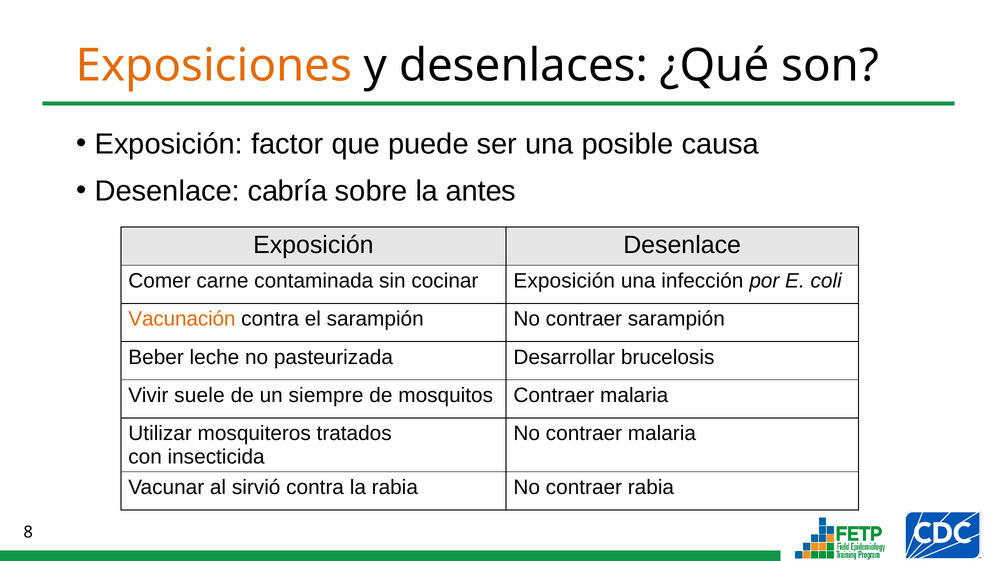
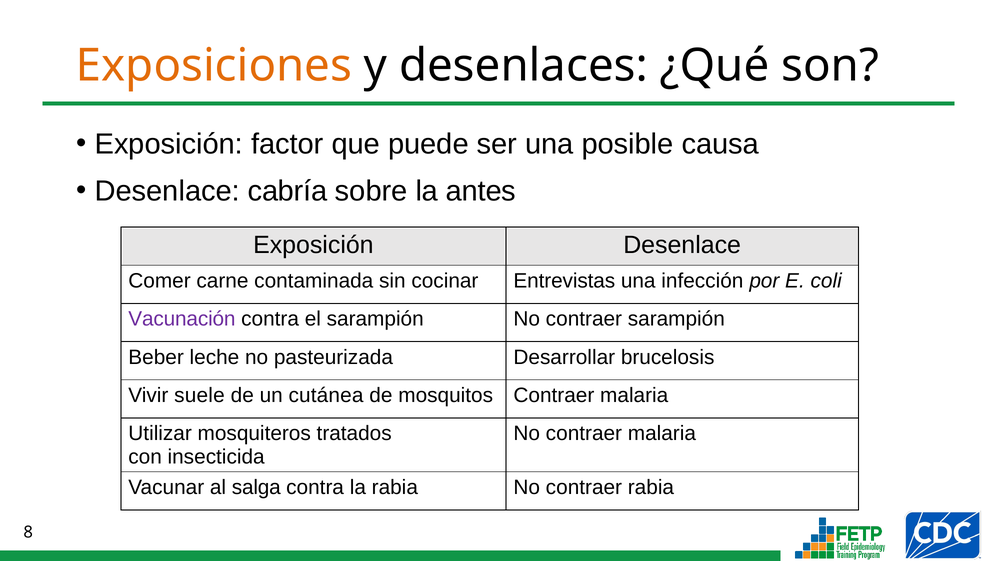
cocinar Exposición: Exposición -> Entrevistas (564, 281)
Vacunación colour: orange -> purple (182, 319)
siempre: siempre -> cutánea (326, 395)
sirvió: sirvió -> salga (256, 487)
